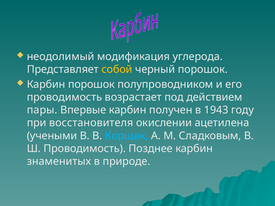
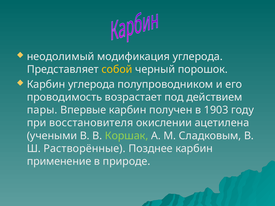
Карбин порошок: порошок -> углерода (91, 84)
1943: 1943 -> 1903 (216, 110)
Коршак colour: light blue -> light green (127, 136)
Ш Проводимость: Проводимость -> Растворённые (85, 149)
знаменитых: знаменитых -> применение (59, 162)
